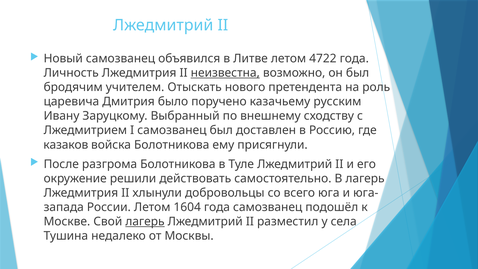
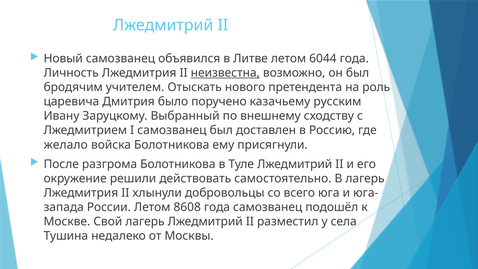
4722: 4722 -> 6044 (323, 59)
казаков: казаков -> желало (66, 145)
1604: 1604 -> 8608 (187, 207)
лагерь underline: present -> none (145, 221)
